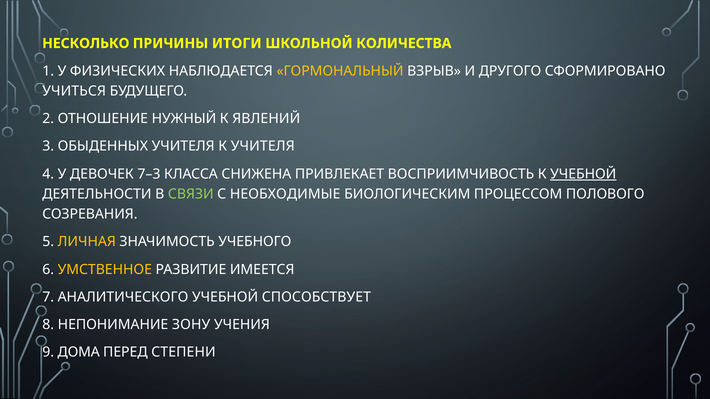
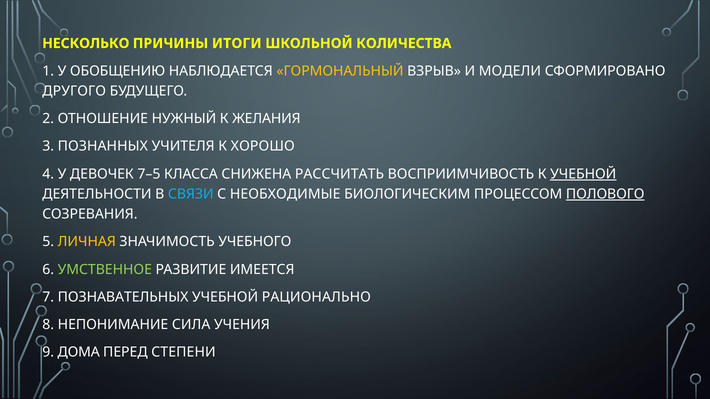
ФИЗИЧЕСКИХ: ФИЗИЧЕСКИХ -> ОБОБЩЕНИЮ (118, 71)
ДРУГОГО: ДРУГОГО -> МОДЕЛИ (510, 71)
УЧИТЬСЯ: УЧИТЬСЯ -> ДРУГОГО (74, 91)
ЯВЛЕНИЙ: ЯВЛЕНИЙ -> ЖЕЛАНИЯ (266, 119)
ОБЫДЕННЫХ: ОБЫДЕННЫХ -> ПОЗНАННЫХ (103, 146)
К УЧИТЕЛЯ: УЧИТЕЛЯ -> ХОРОШО (263, 146)
7–3: 7–3 -> 7–5 (149, 174)
ПРИВЛЕКАЕТ: ПРИВЛЕКАЕТ -> РАССЧИТАТЬ (339, 174)
СВЯЗИ colour: light green -> light blue (191, 194)
ПОЛОВОГО underline: none -> present (605, 194)
УМСТВЕННОЕ colour: yellow -> light green (105, 270)
АНАЛИТИЧЕСКОГО: АНАЛИТИЧЕСКОГО -> ПОЗНАВАТЕЛЬНЫХ (123, 297)
СПОСОБСТВУЕТ: СПОСОБСТВУЕТ -> РАЦИОНАЛЬНО (316, 297)
ЗОНУ: ЗОНУ -> СИЛА (191, 325)
